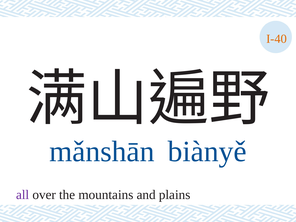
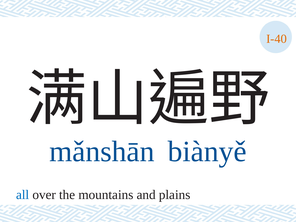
all colour: purple -> blue (23, 195)
